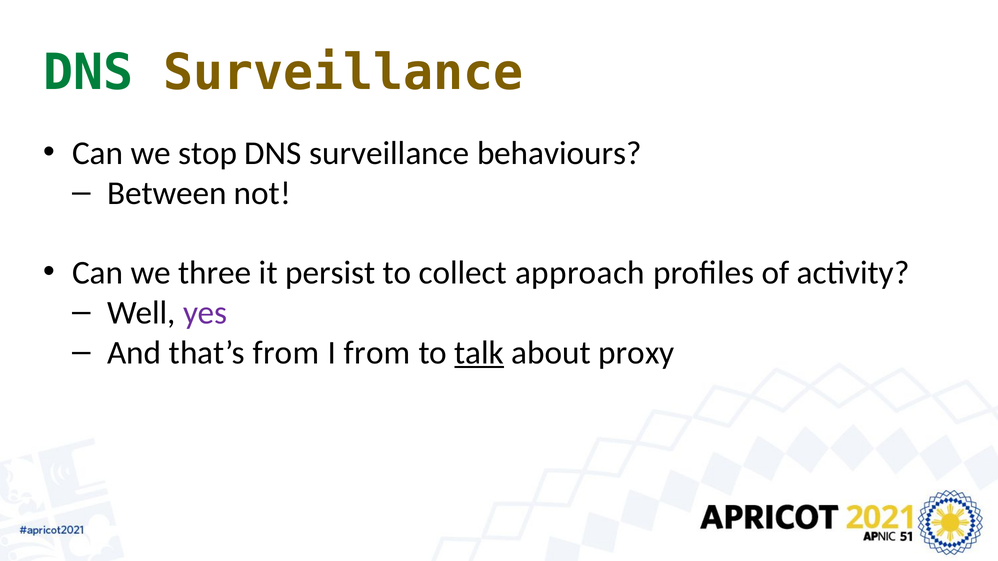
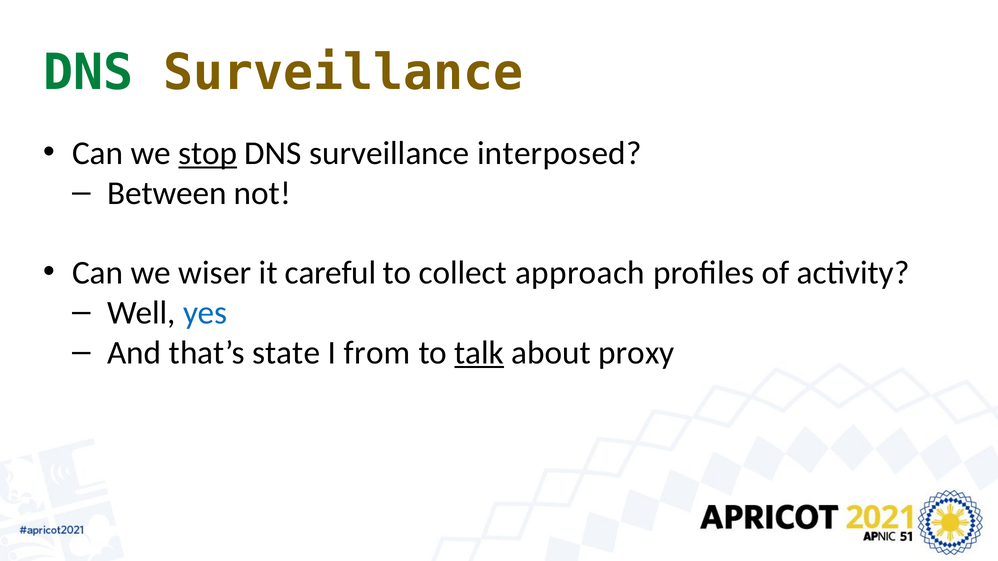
stop underline: none -> present (208, 153)
behaviours: behaviours -> interposed (559, 153)
three: three -> wiser (215, 273)
persist: persist -> careful (331, 273)
yes colour: purple -> blue (205, 313)
that’s from: from -> state (286, 353)
